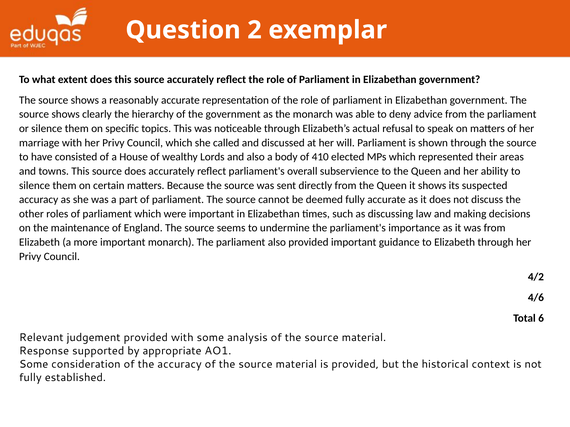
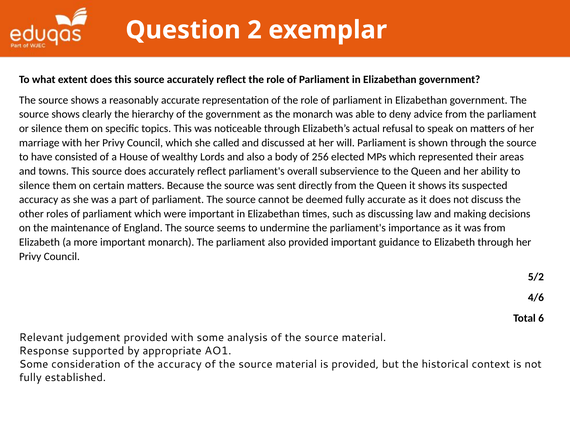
410: 410 -> 256 (320, 157)
4/2: 4/2 -> 5/2 (536, 277)
